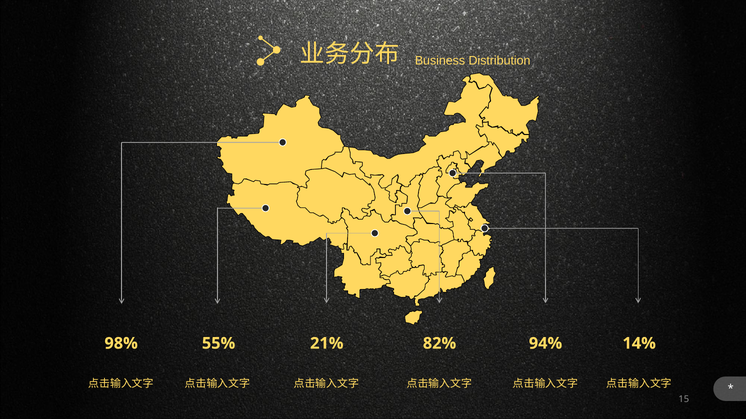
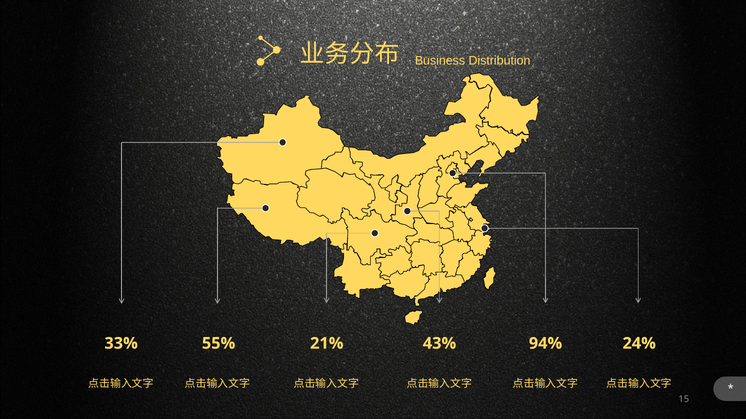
98%: 98% -> 33% (121, 344)
82%: 82% -> 43% (440, 344)
14%: 14% -> 24% (639, 344)
